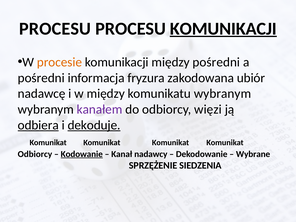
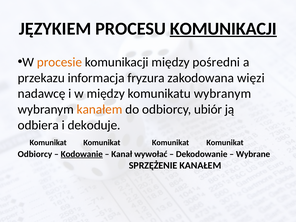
PROCESU: PROCESU -> JĘZYKIEM (55, 29)
pośredni: pośredni -> przekazu (41, 78)
ubiór: ubiór -> więzi (251, 78)
kanałem colour: purple -> orange (100, 109)
więzi: więzi -> ubiór (208, 109)
odbiera underline: present -> none (38, 125)
dekoduje underline: present -> none (94, 125)
nadawcy: nadawcy -> wywołać (151, 154)
SPRZĘŻENIE SIEDZENIA: SIEDZENIA -> KANAŁEM (200, 165)
